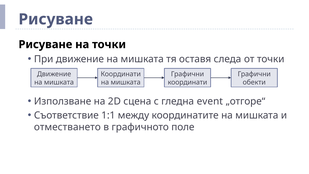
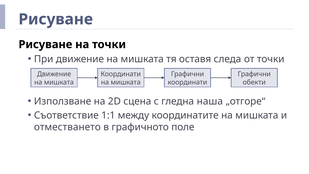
event: event -> наша (210, 101)
